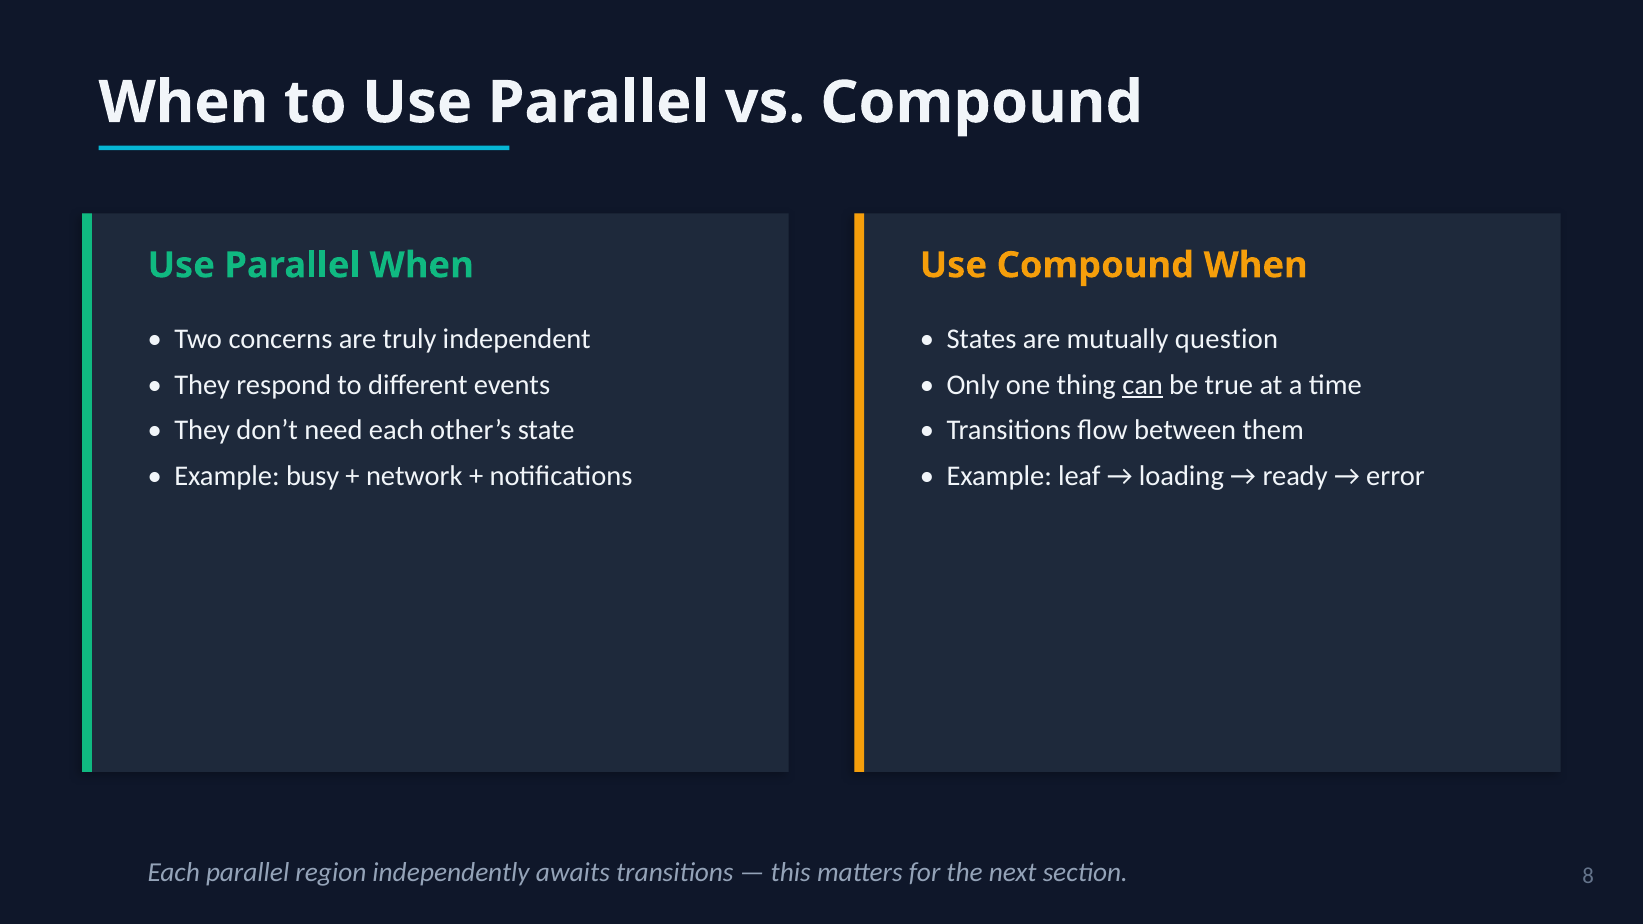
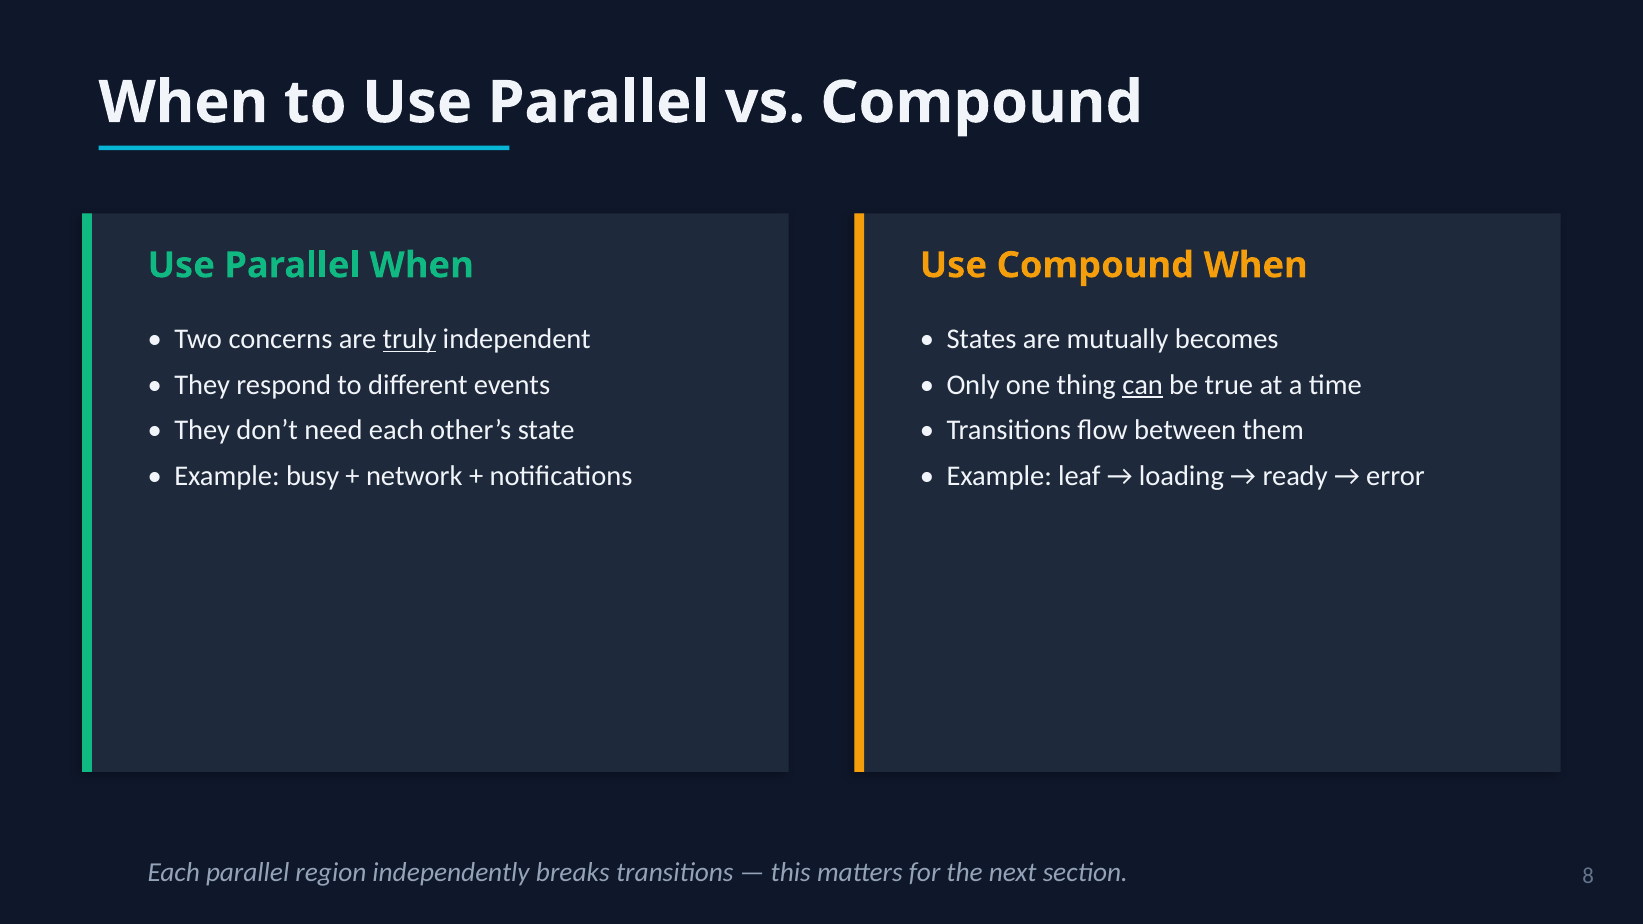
truly underline: none -> present (410, 339)
question: question -> becomes (1227, 339)
awaits: awaits -> breaks (573, 873)
